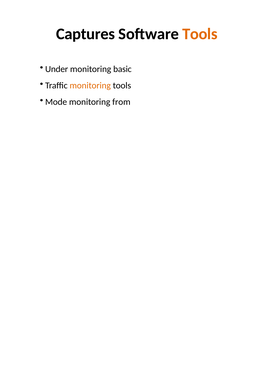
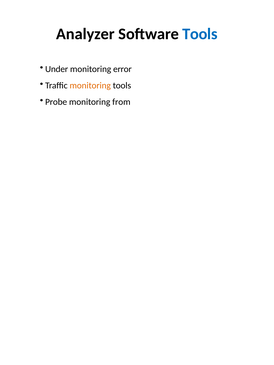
Captures: Captures -> Analyzer (85, 34)
Tools colour: orange -> blue (200, 34)
basic: basic -> error (122, 69)
Mode: Mode -> Probe (56, 102)
